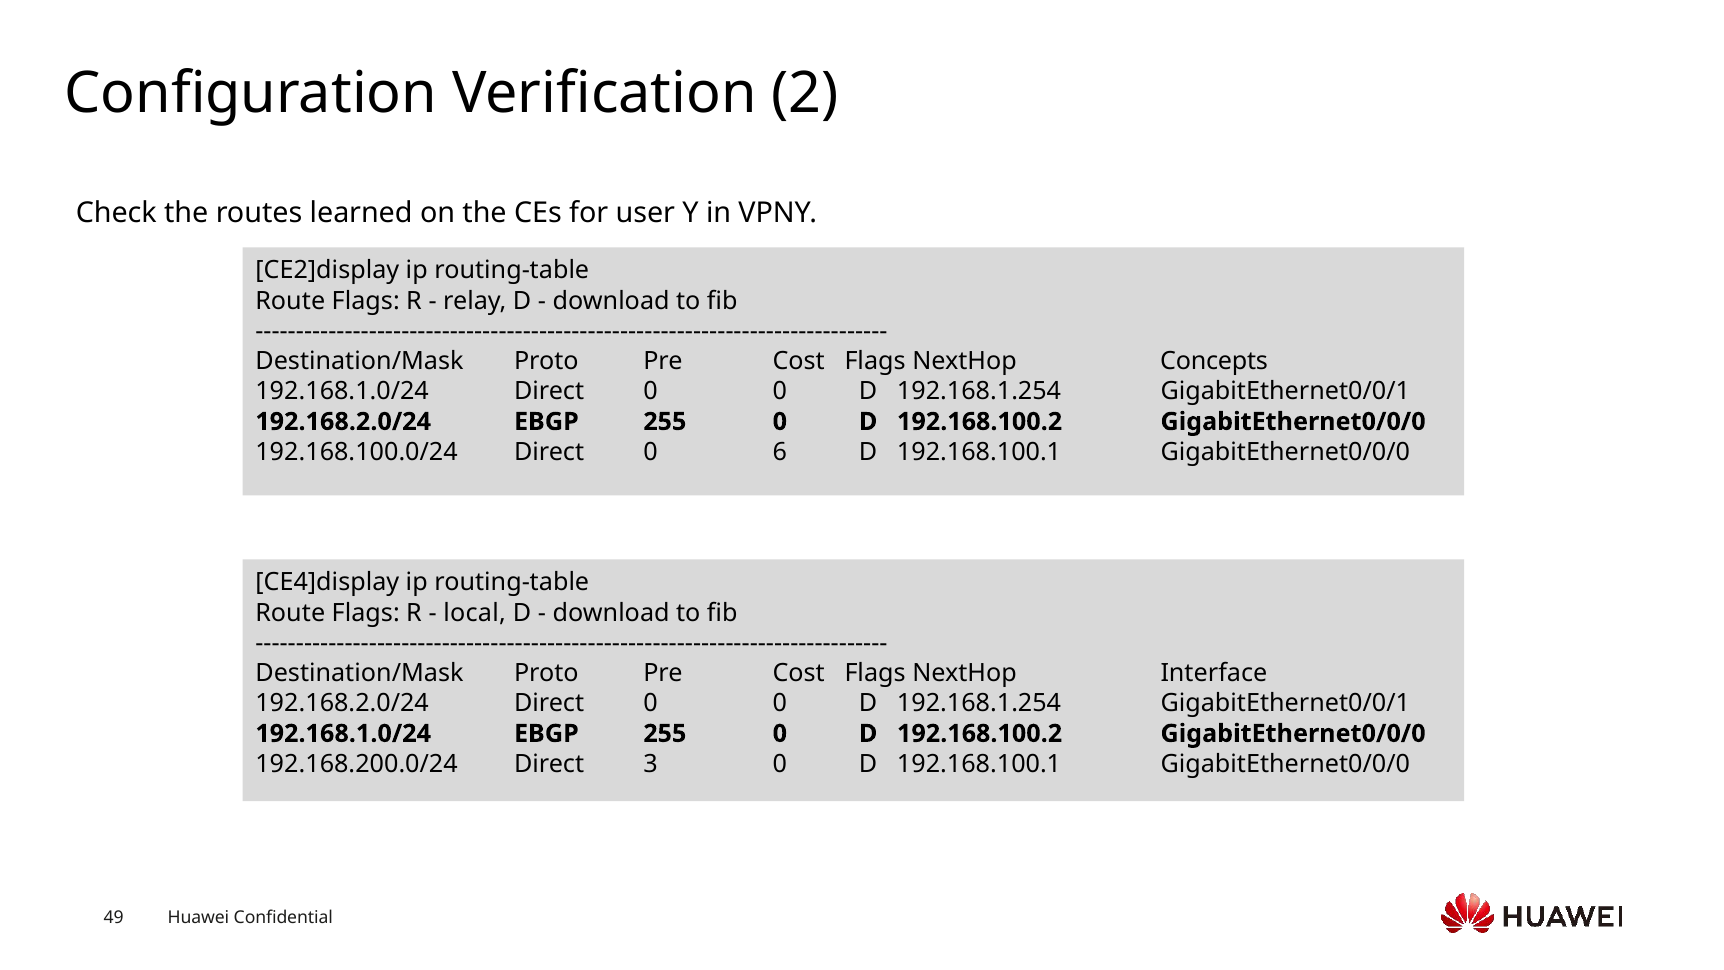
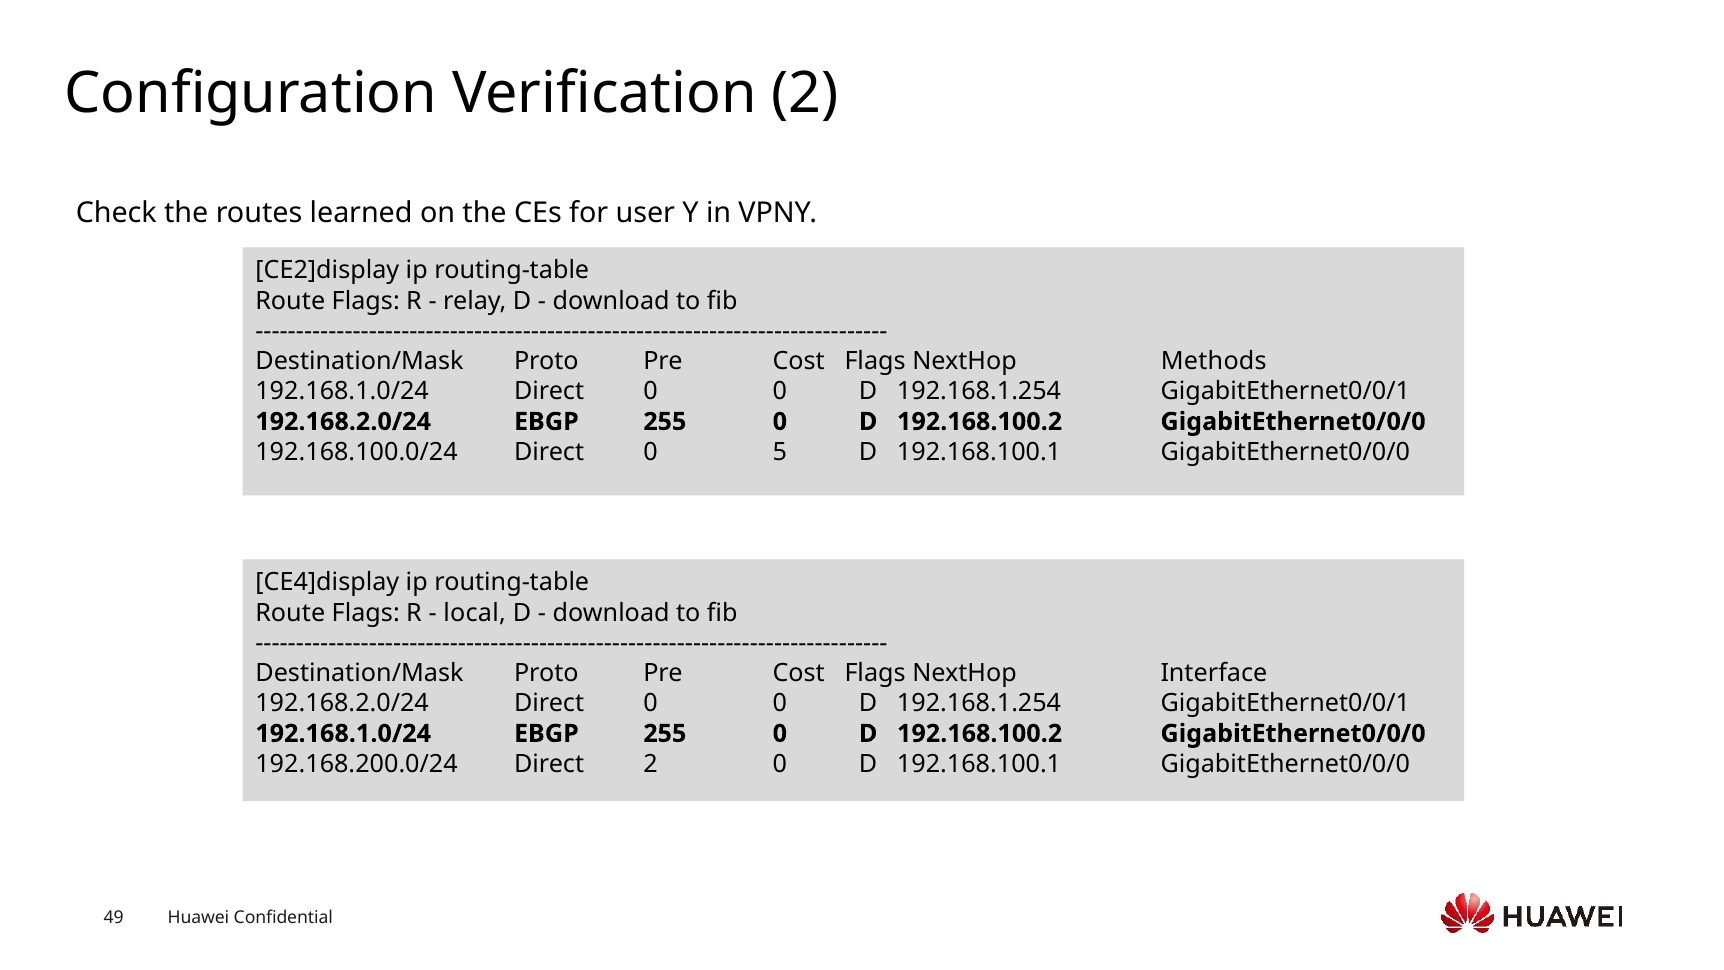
Concepts: Concepts -> Methods (1214, 361)
6: 6 -> 5 (780, 452)
Direct 3: 3 -> 2 (651, 764)
